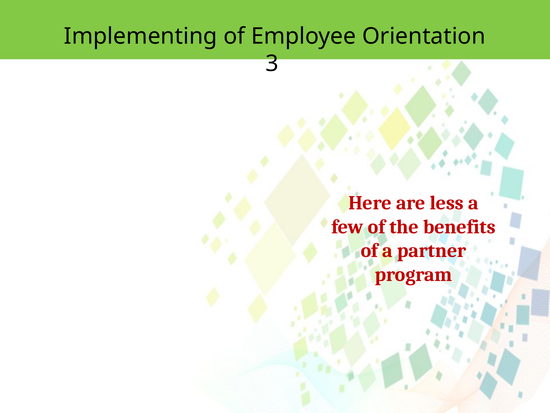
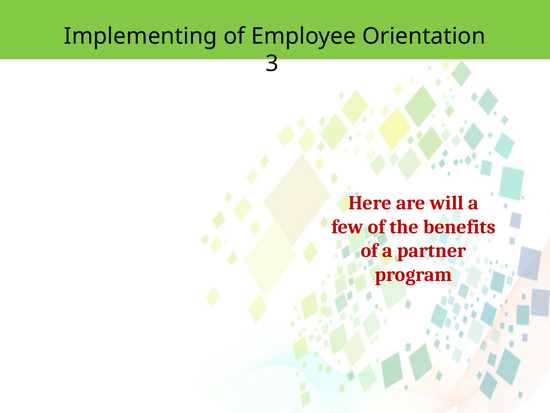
less: less -> will (447, 203)
